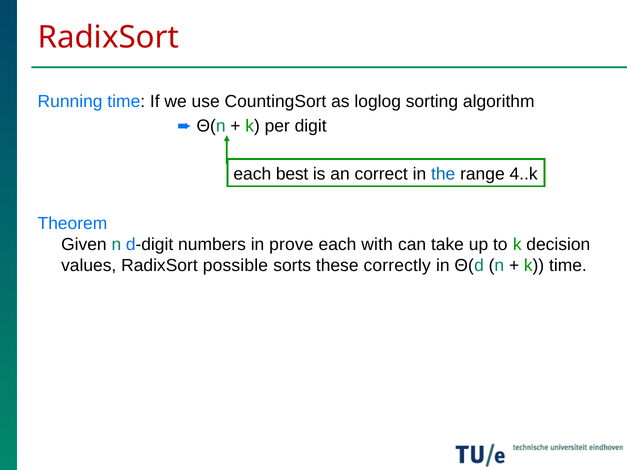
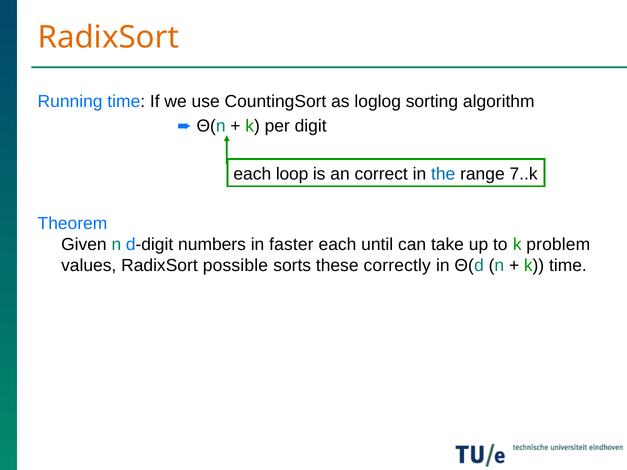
RadixSort colour: red -> orange (108, 38)
best: best -> loop (292, 174)
4..k: 4..k -> 7..k (524, 174)
prove: prove -> faster (291, 245)
with: with -> until (377, 245)
decision: decision -> problem (558, 245)
